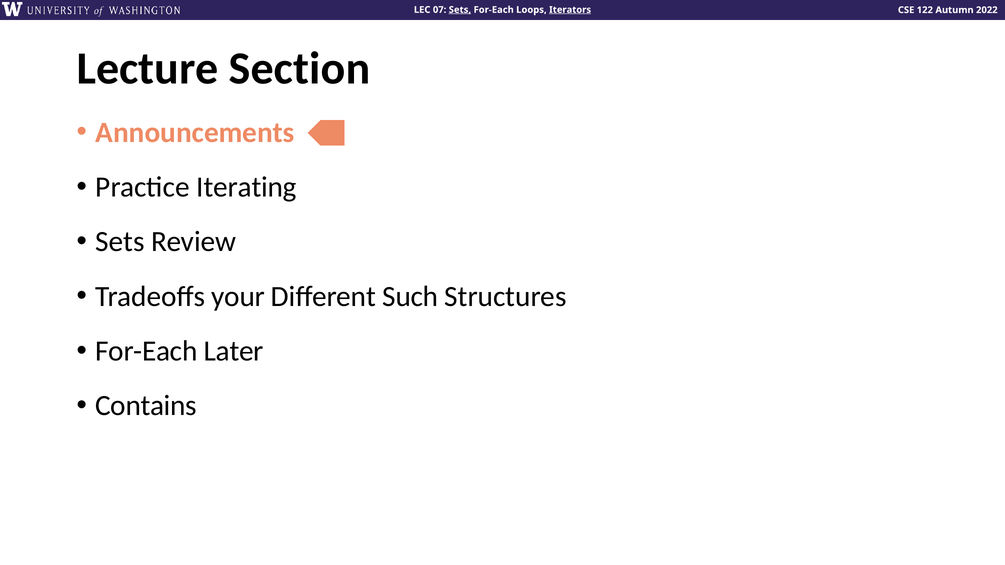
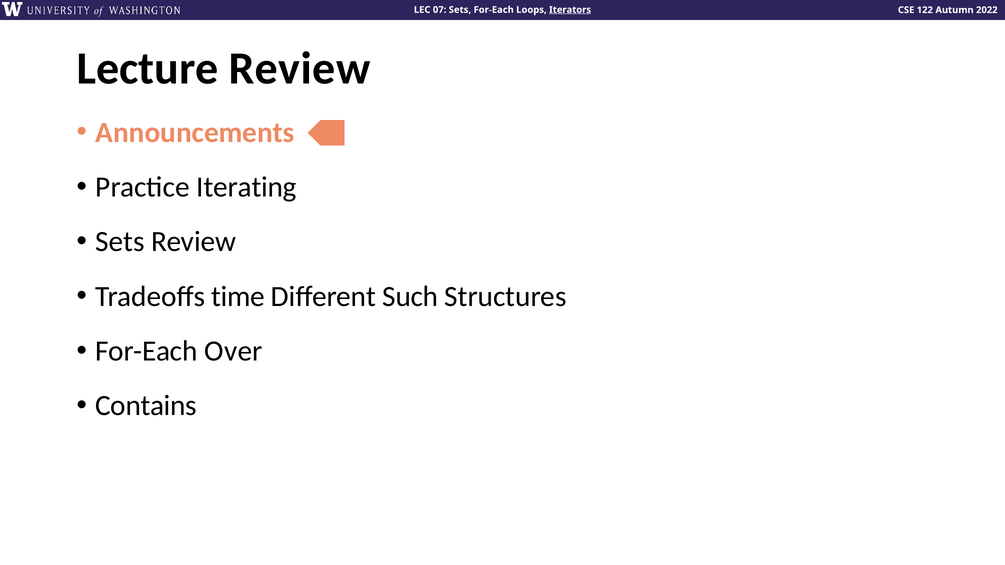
Sets underline: present -> none (460, 10)
Lecture Section: Section -> Review (299, 69)
your: your -> time (238, 297)
Later: Later -> Over (233, 351)
